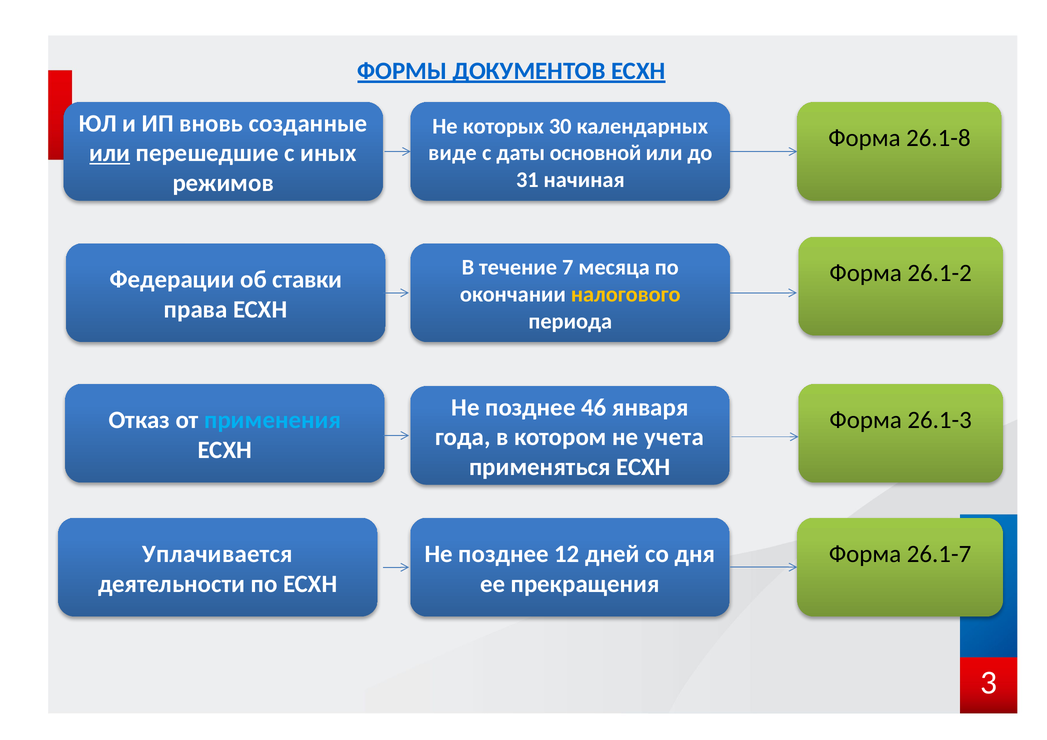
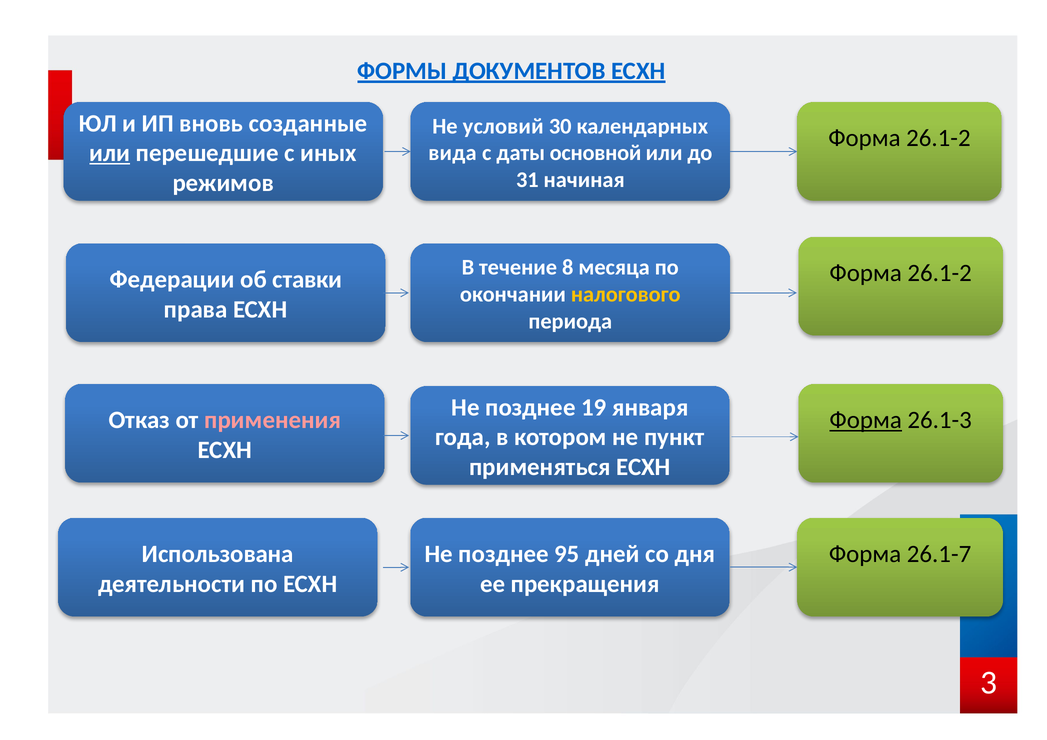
которых: которых -> условий (503, 126)
26.1-8: 26.1-8 -> 26.1-2 (938, 138)
виде: виде -> вида (452, 153)
7: 7 -> 8 (568, 268)
46: 46 -> 19 (594, 408)
применения colour: light blue -> pink (273, 420)
Форма underline: none -> present (866, 420)
учета: учета -> пункт (674, 437)
Уплачивается: Уплачивается -> Использована (218, 554)
12: 12 -> 95 (567, 554)
